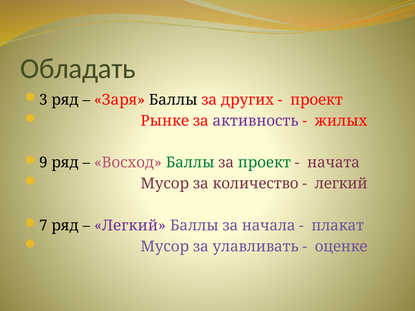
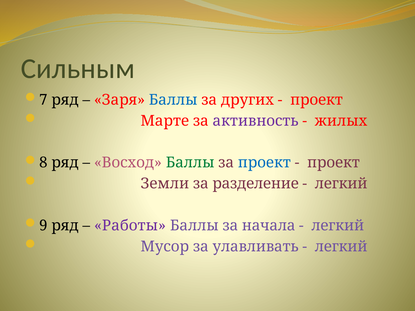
Обладать: Обладать -> Сильным (78, 69)
3: 3 -> 7 (43, 100)
Баллы colour: black -> blue (173, 100)
Рынке: Рынке -> Марте (165, 121)
9: 9 -> 8 (43, 163)
проект colour: green -> blue (264, 163)
начата: начата -> проект (333, 163)
Мусор: Мусор -> Земли (165, 184)
количество: количество -> разделение (256, 184)
7: 7 -> 9 (43, 226)
Легкий: Легкий -> Работы (130, 226)
плакат: плакат -> легкий (338, 226)
оценке: оценке -> легкий (341, 247)
